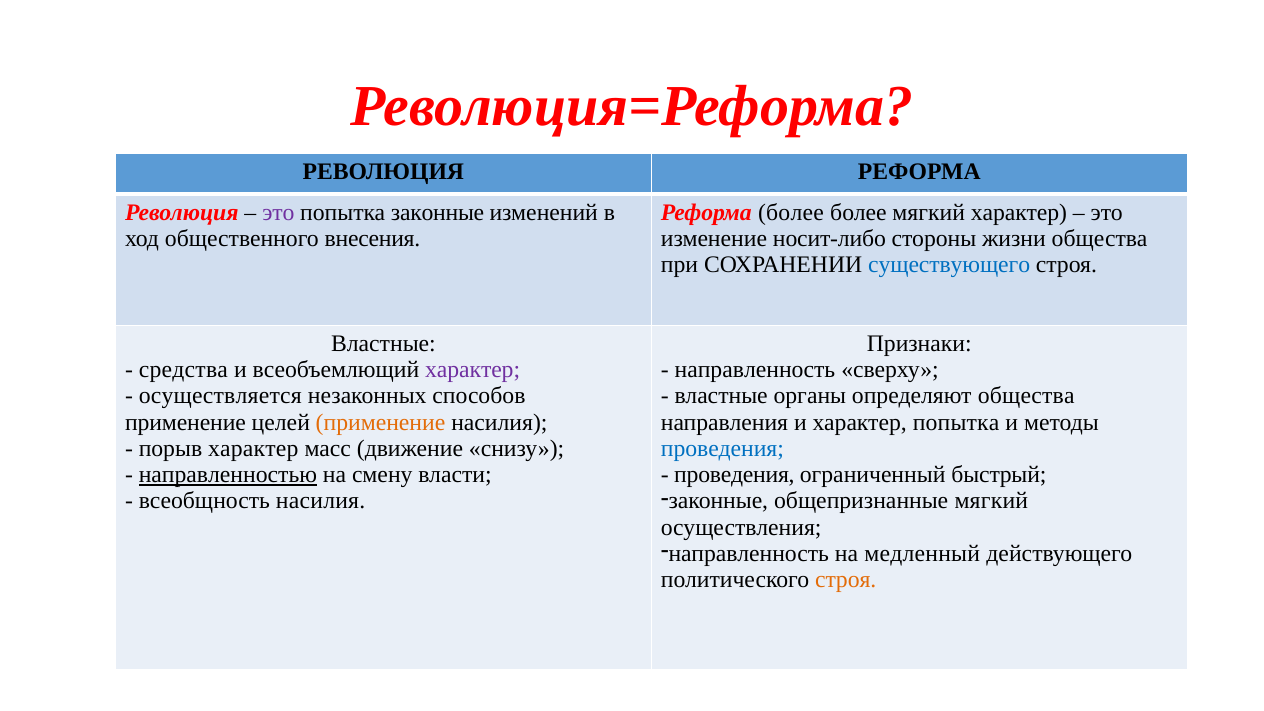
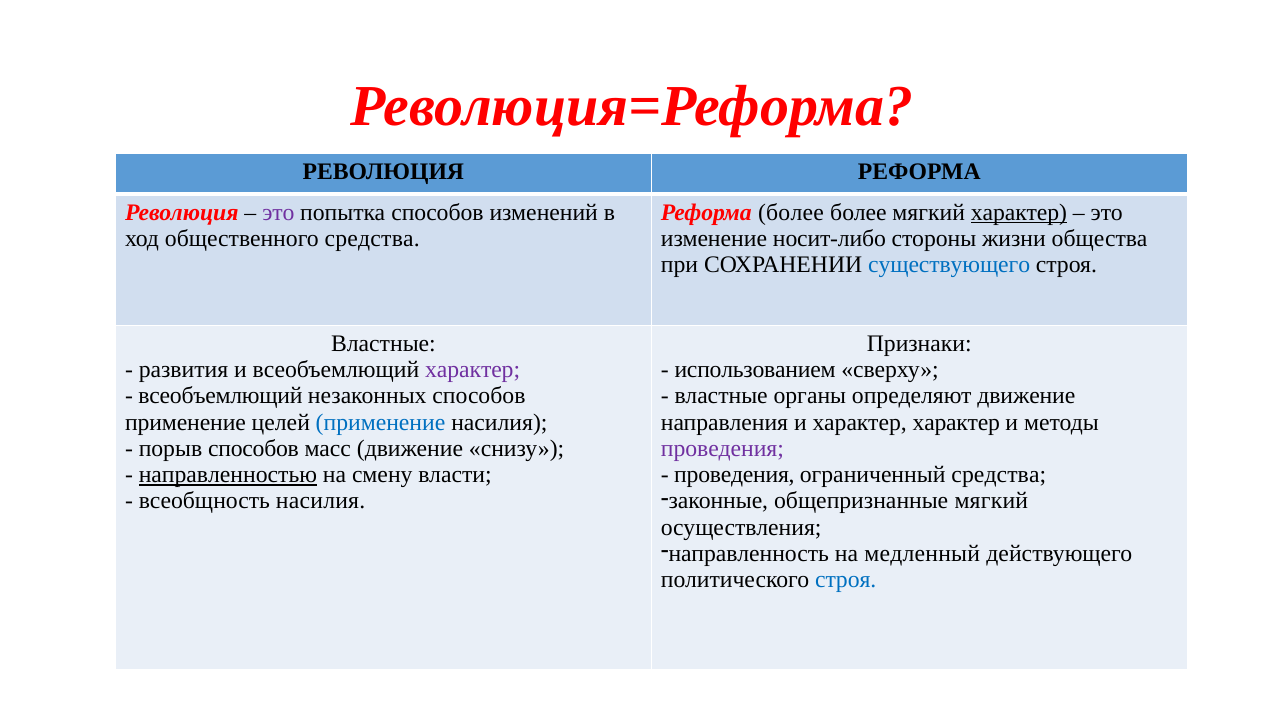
попытка законные: законные -> способов (437, 212)
характер underline: none -> present (1019, 212)
общественного внесения: внесения -> средства (372, 238)
средства: средства -> развития (184, 370)
направленность: направленность -> использованием (755, 370)
осуществляется: осуществляется -> всеобъемлющий (220, 396)
определяют общества: общества -> движение (1026, 396)
применение colour: orange -> blue (381, 422)
характер попытка: попытка -> характер (956, 422)
порыв характер: характер -> способов (253, 449)
проведения colour: blue -> purple (722, 449)
ограниченный быстрый: быстрый -> средства (999, 475)
строя colour: orange -> blue (846, 580)
